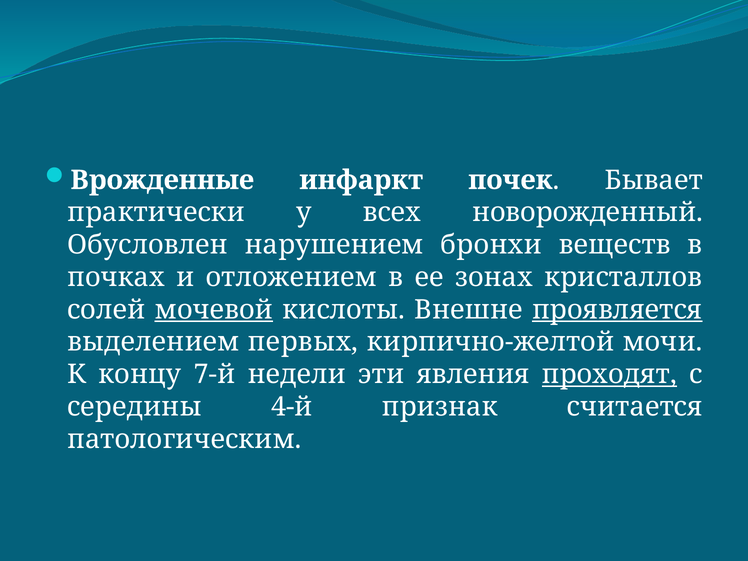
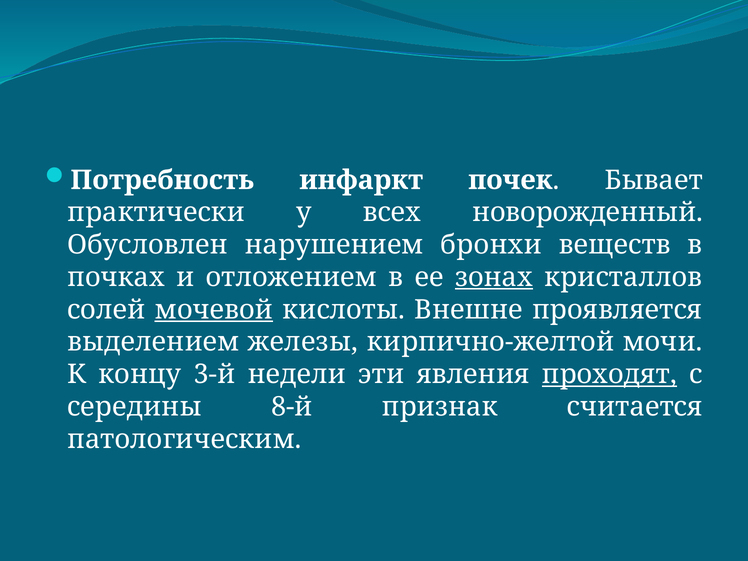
Врожденные: Врожденные -> Потребность (162, 180)
зонах underline: none -> present (494, 277)
проявляется underline: present -> none (617, 310)
первых: первых -> железы (303, 342)
7-й: 7-й -> 3-й (214, 374)
4-й: 4-й -> 8-й (292, 407)
